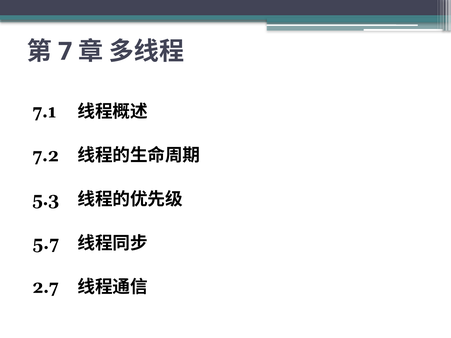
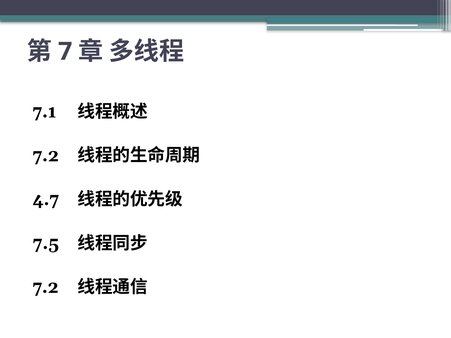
5.3: 5.3 -> 4.7 (46, 200)
5.7: 5.7 -> 7.5 (46, 243)
2.7: 2.7 -> 7.2 (45, 287)
